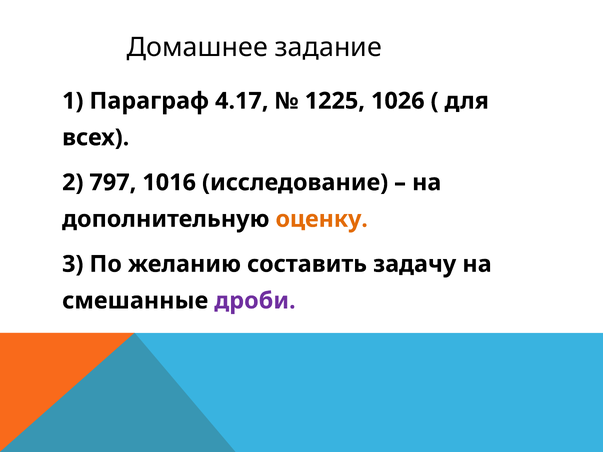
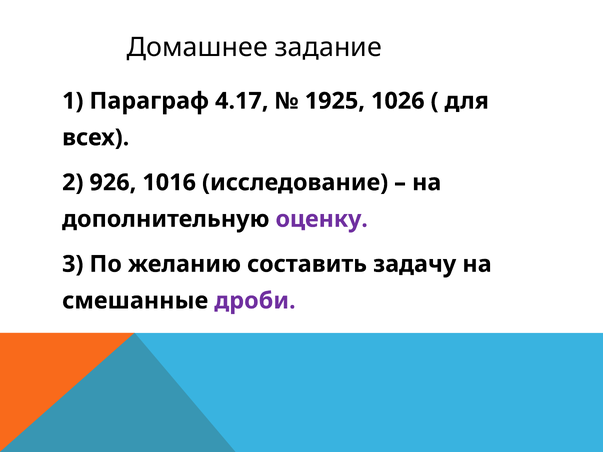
1225: 1225 -> 1925 (335, 101)
797: 797 -> 926 (113, 183)
оценку colour: orange -> purple (322, 219)
